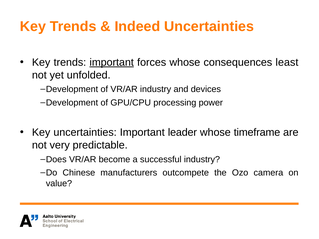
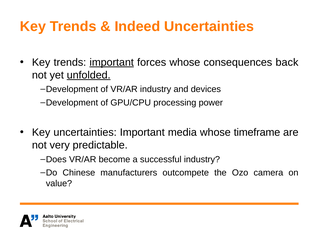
least: least -> back (287, 62)
unfolded underline: none -> present (89, 75)
leader: leader -> media (182, 133)
